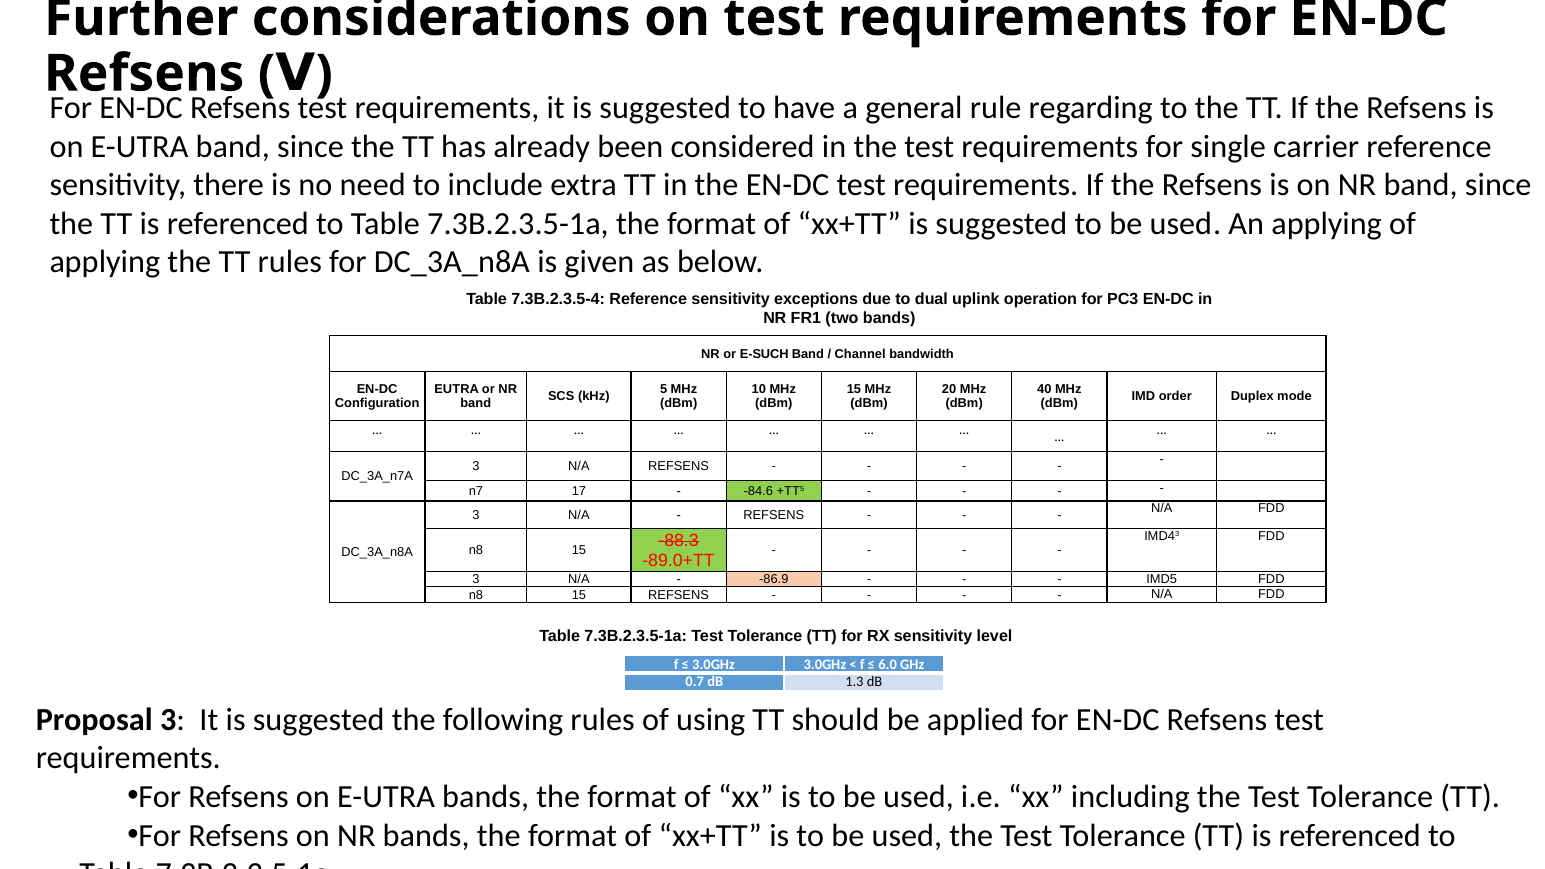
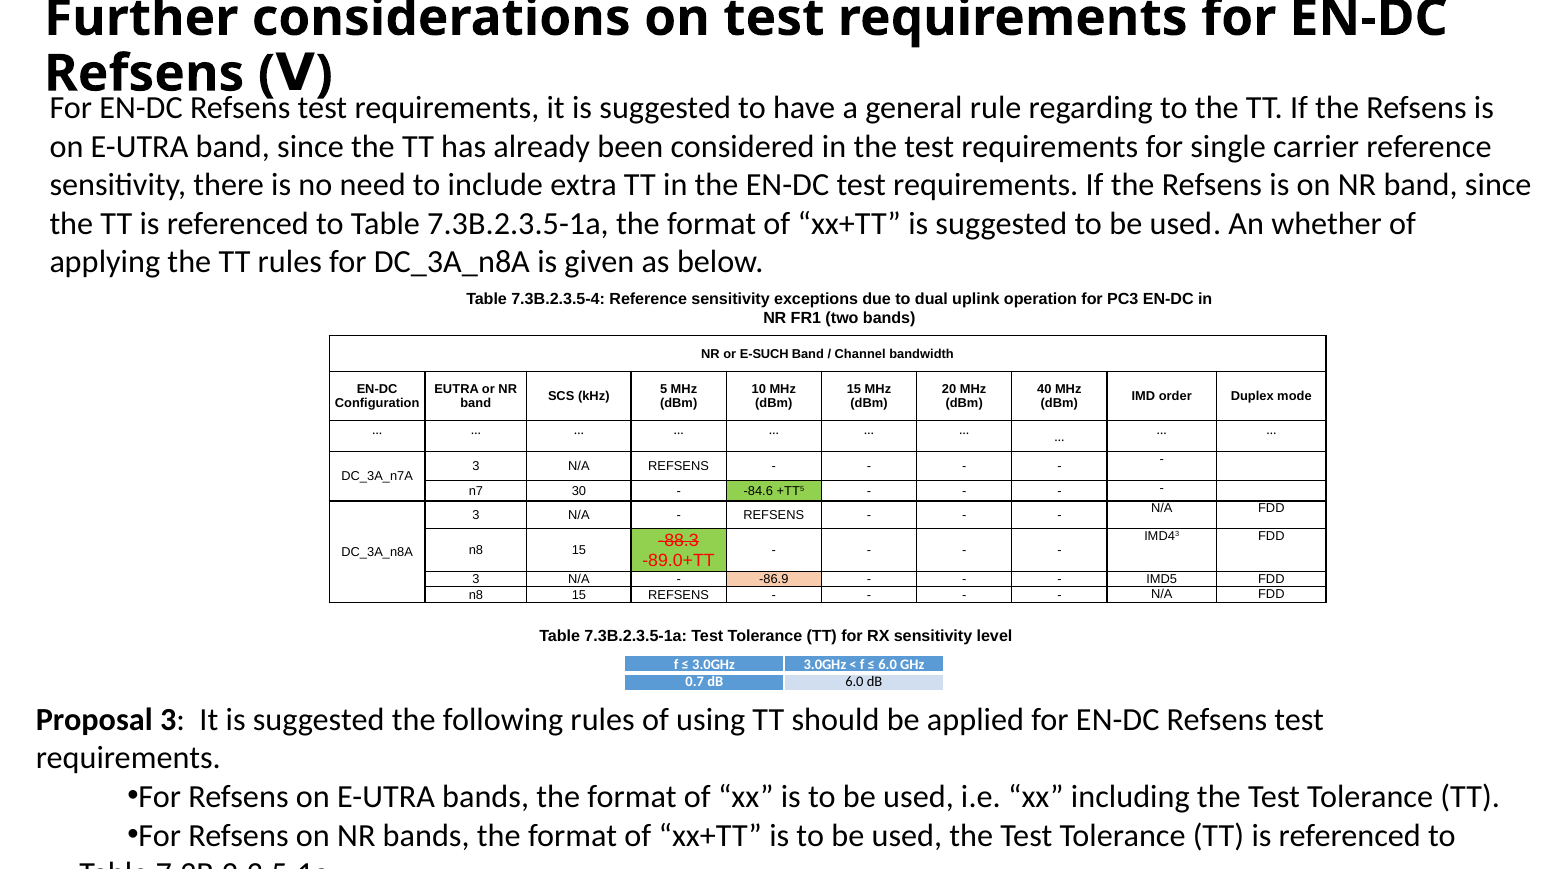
An applying: applying -> whether (1327, 224)
17: 17 -> 30 (579, 491)
dB 1.3: 1.3 -> 6.0 (854, 682)
